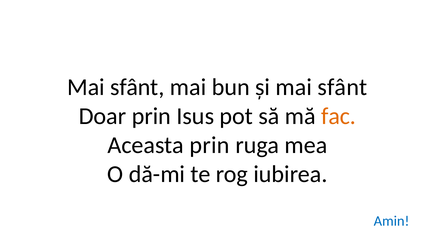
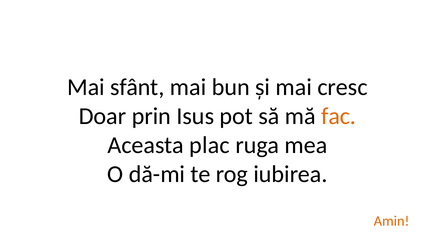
și mai sfânt: sfânt -> cresc (343, 87)
Aceasta prin: prin -> plac (209, 145)
Amin colour: blue -> orange (392, 221)
